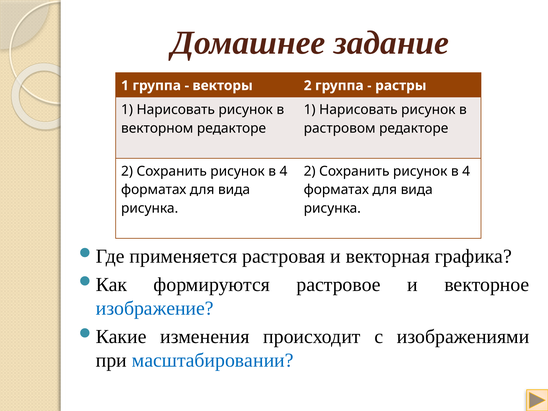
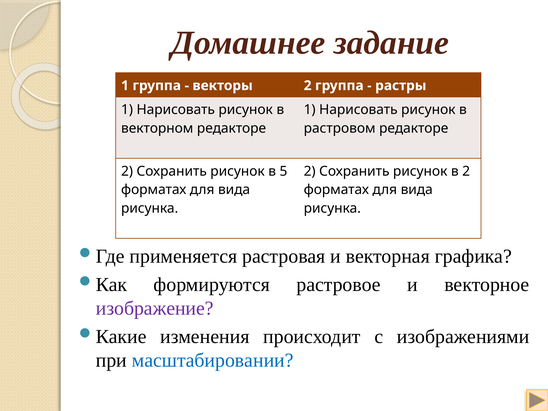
4: 4 -> 5 (283, 171)
4: 4 -> 2 (466, 171)
изображение colour: blue -> purple (155, 308)
